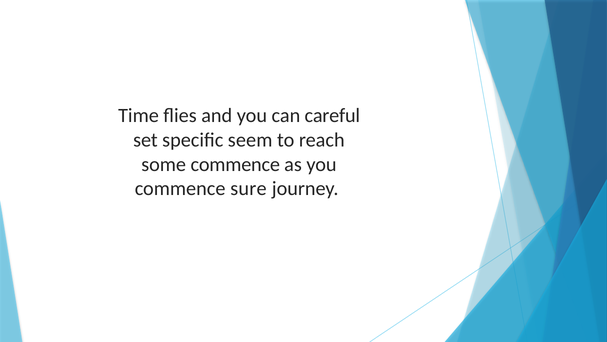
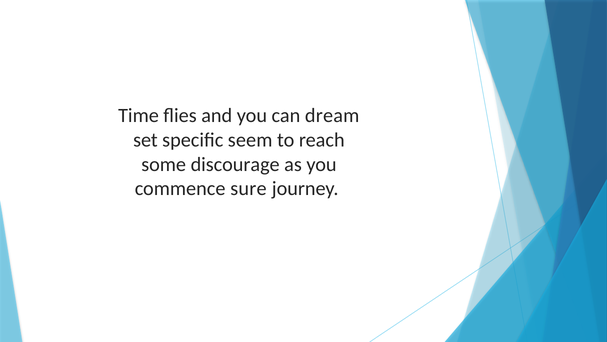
careful: careful -> dream (332, 116)
some commence: commence -> discourage (235, 164)
